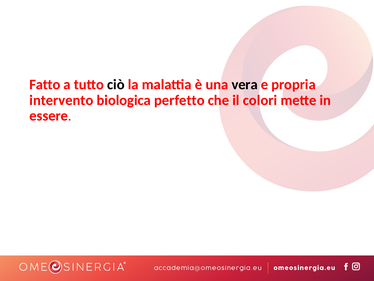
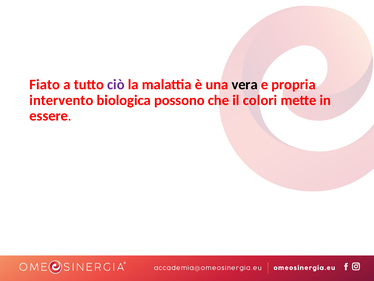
Fatto: Fatto -> Fiato (45, 84)
ciò colour: black -> purple (116, 84)
perfetto: perfetto -> possono (179, 100)
